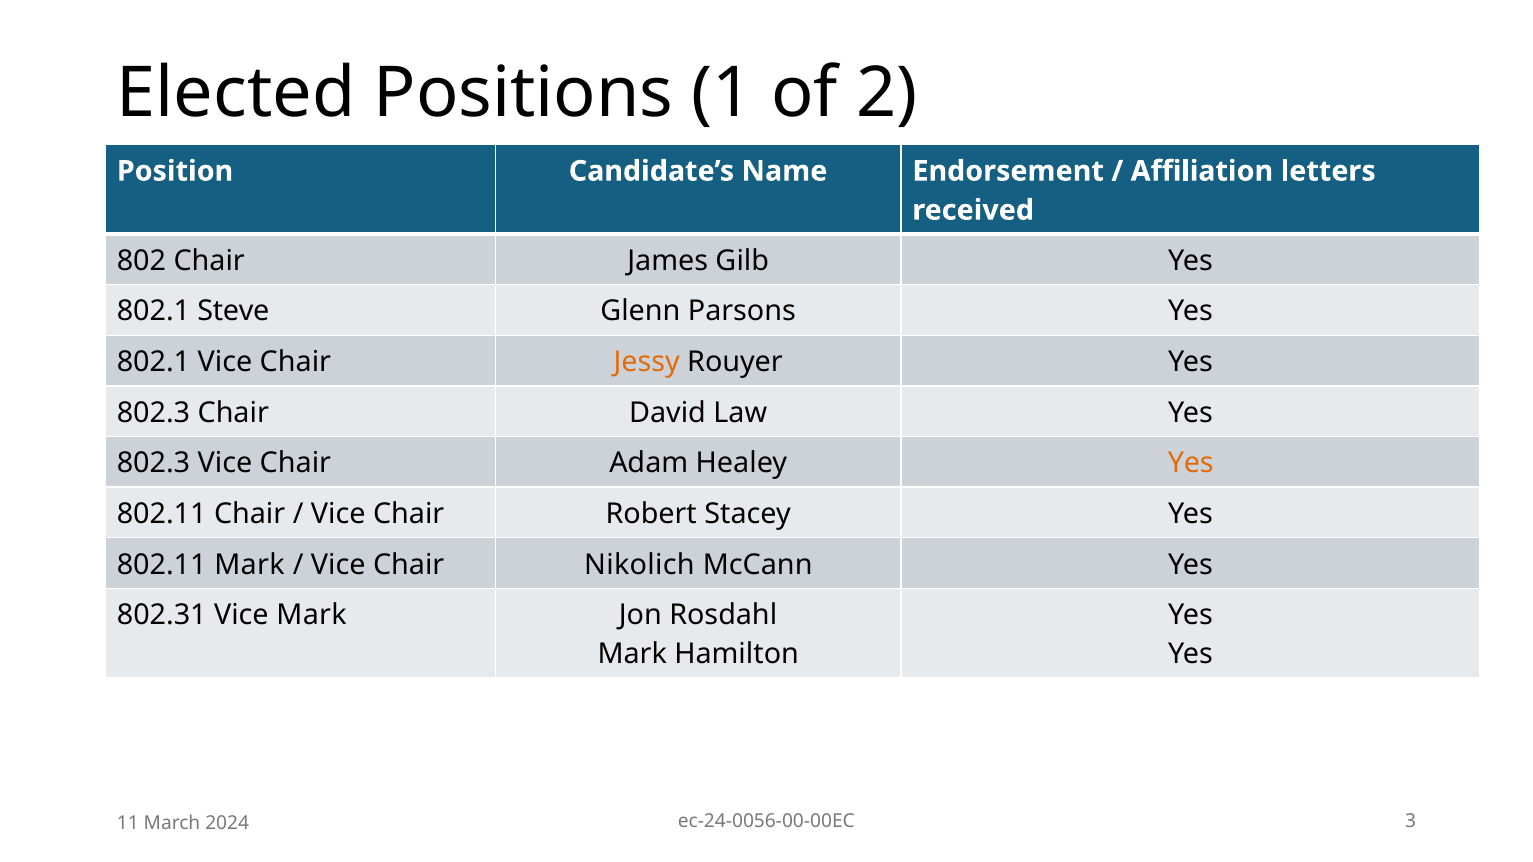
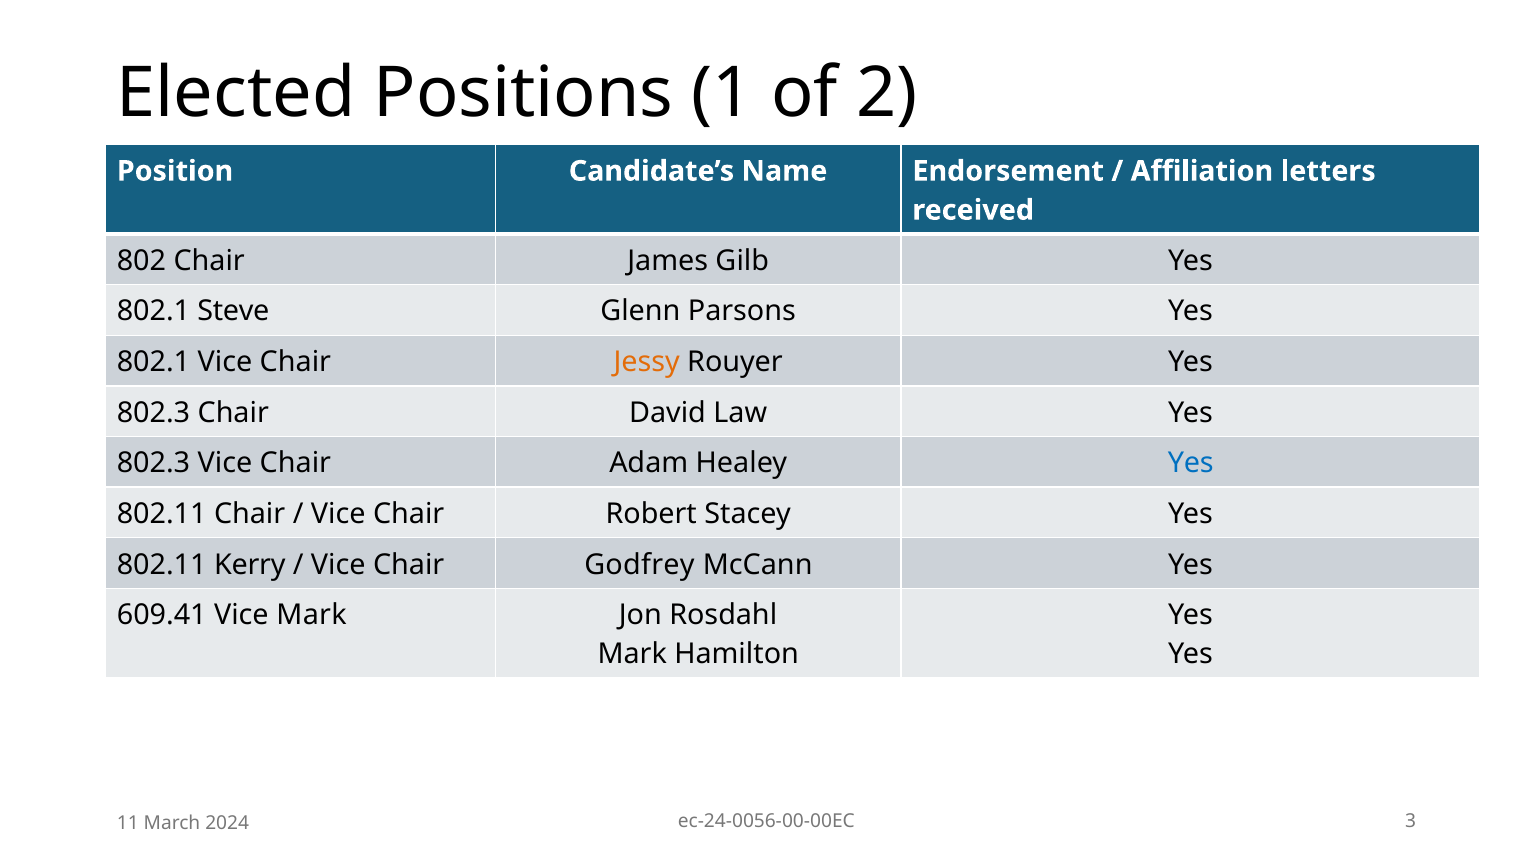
Yes colour: orange -> blue (1191, 464)
802.11 Mark: Mark -> Kerry (250, 565)
Nikolich: Nikolich -> Godfrey (639, 565)
802.31: 802.31 -> 609.41 (162, 616)
